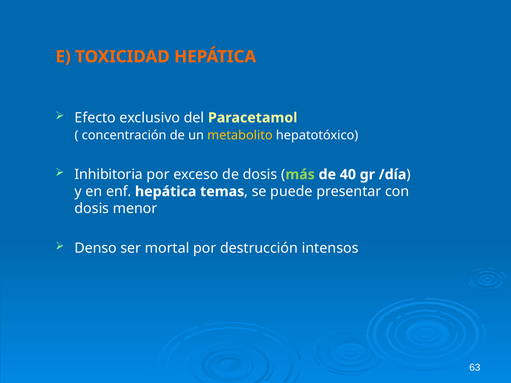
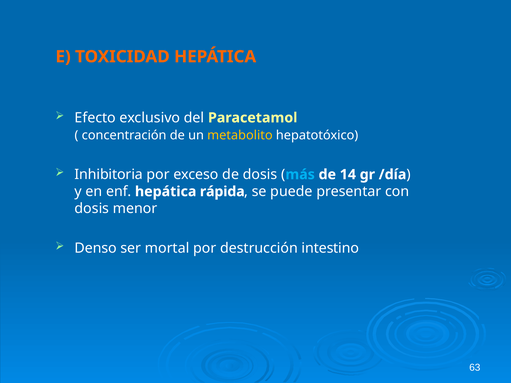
más colour: light green -> light blue (300, 175)
40: 40 -> 14 (348, 175)
temas: temas -> rápida (222, 192)
intensos: intensos -> intestino (330, 248)
